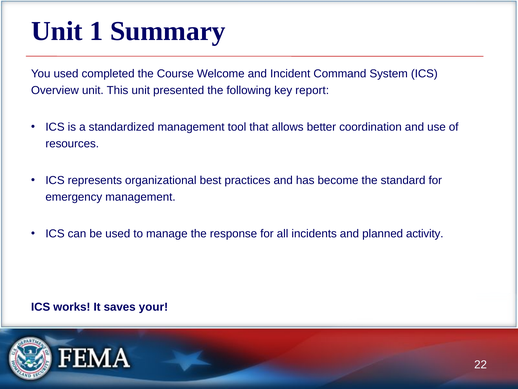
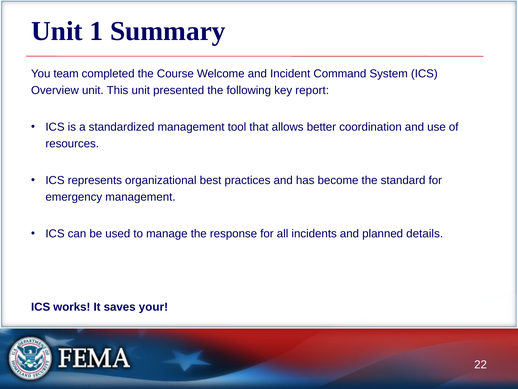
You used: used -> team (66, 74)
activity: activity -> details (425, 233)
